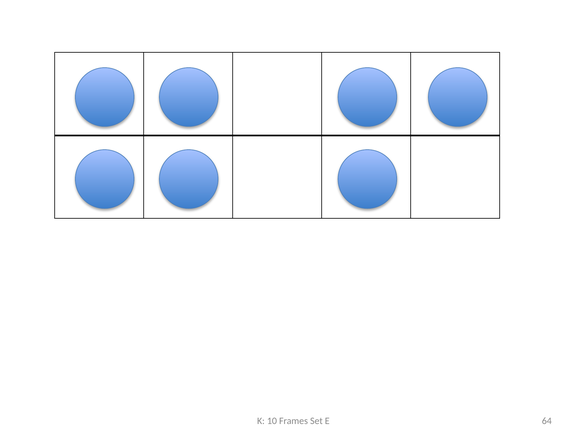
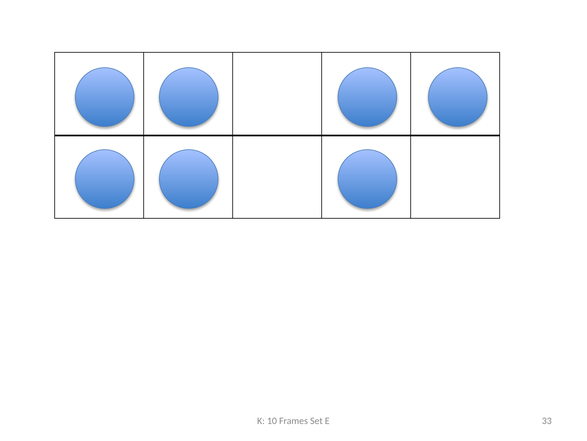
64: 64 -> 33 (547, 420)
